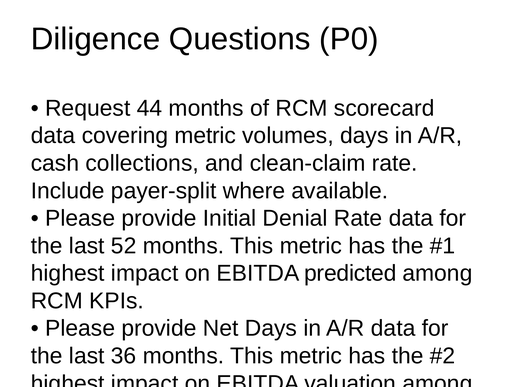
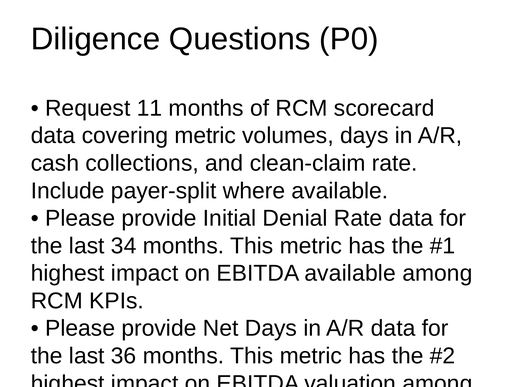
44: 44 -> 11 (150, 108)
52: 52 -> 34 (124, 245)
EBITDA predicted: predicted -> available (350, 273)
